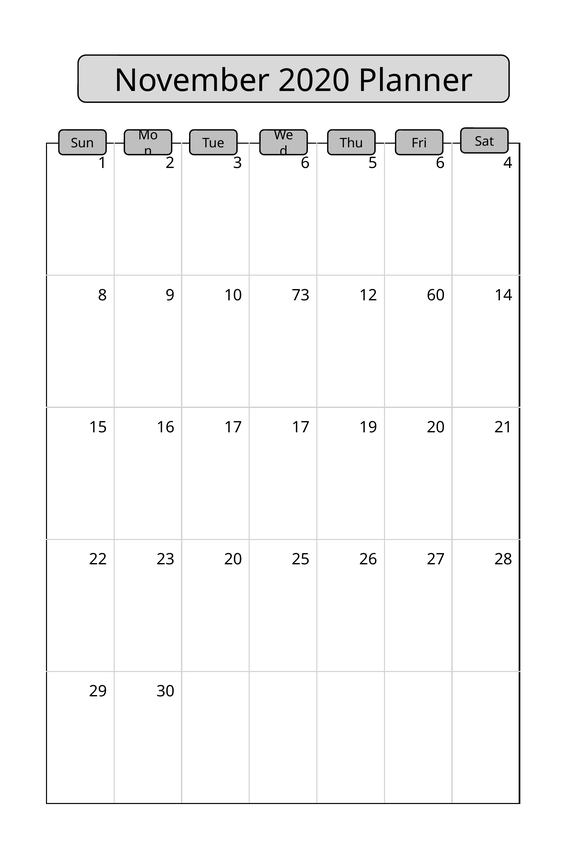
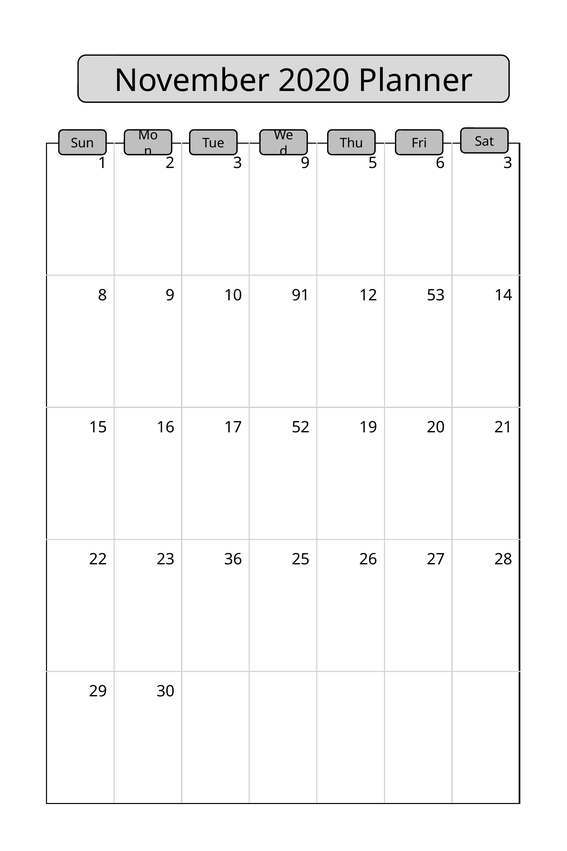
3 6: 6 -> 9 (305, 163)
6 4: 4 -> 3 (508, 163)
73: 73 -> 91 (301, 295)
60: 60 -> 53 (436, 295)
17 17: 17 -> 52 (301, 427)
23 20: 20 -> 36 (233, 559)
